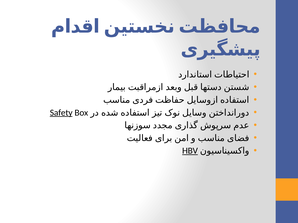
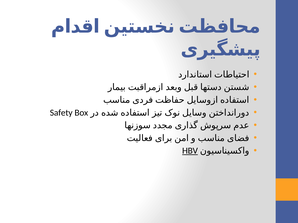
Safety underline: present -> none (61, 113)
